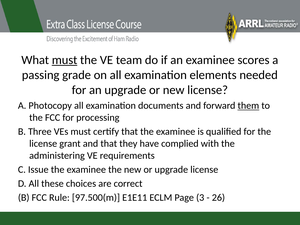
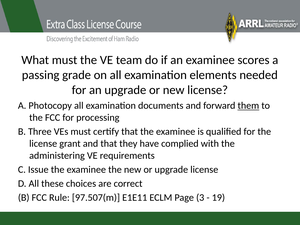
must underline: present -> none (65, 60)
97.500(m: 97.500(m -> 97.507(m (96, 198)
26: 26 -> 19 (218, 198)
